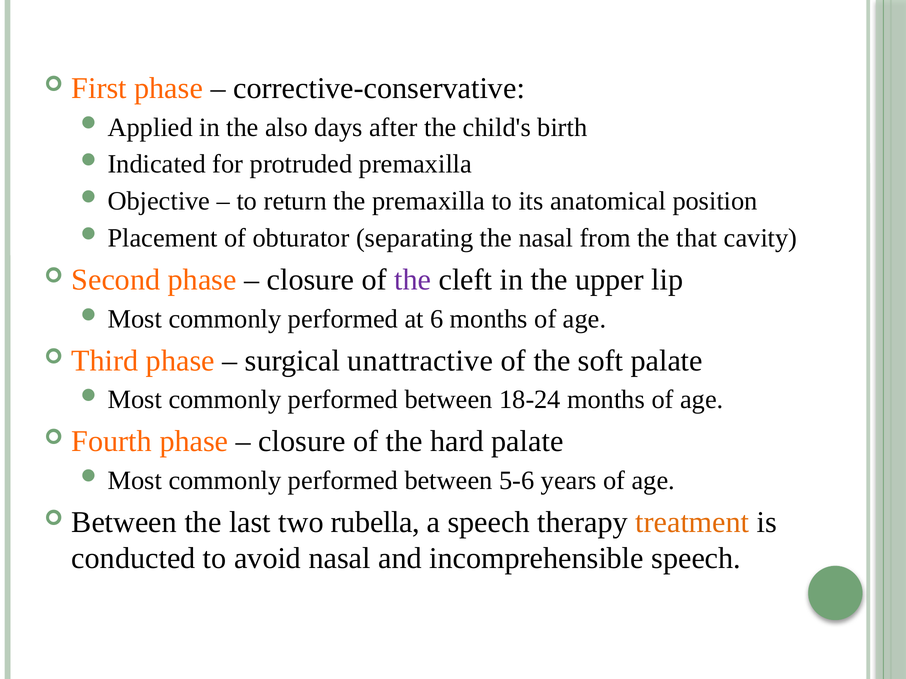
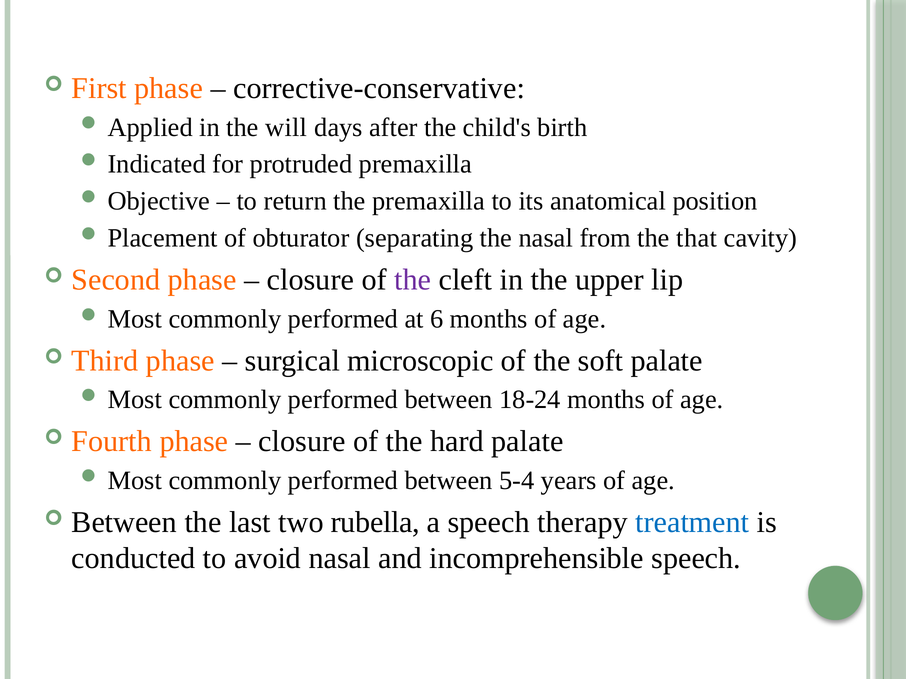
also: also -> will (286, 127)
unattractive: unattractive -> microscopic (420, 361)
5-6: 5-6 -> 5-4 (517, 481)
treatment colour: orange -> blue (692, 523)
